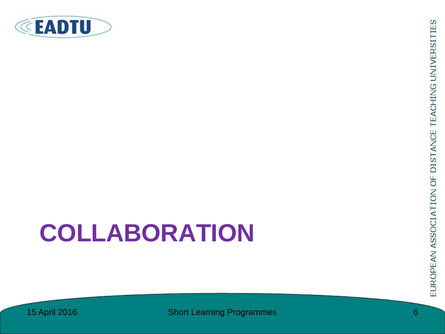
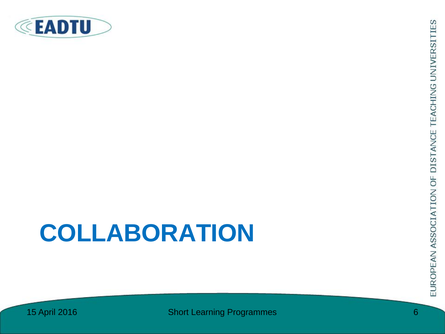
COLLABORATION colour: purple -> blue (147, 233)
